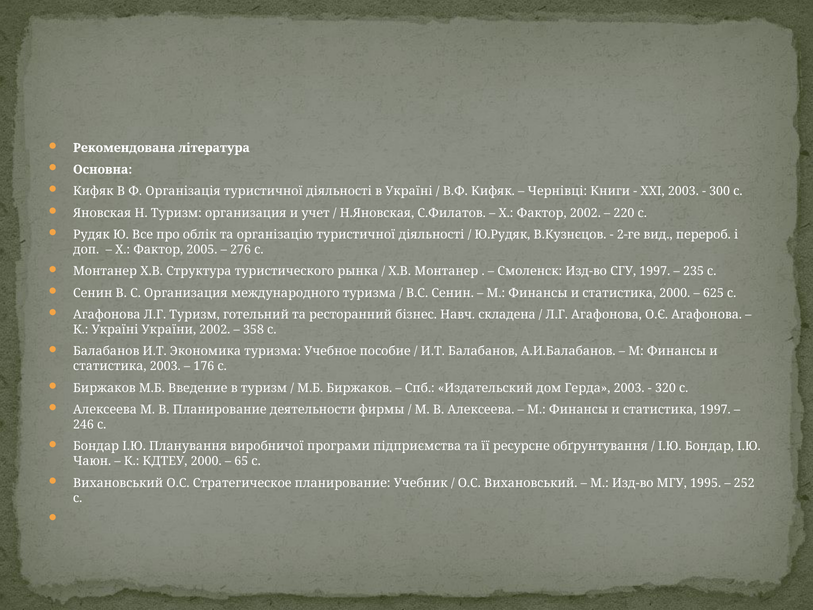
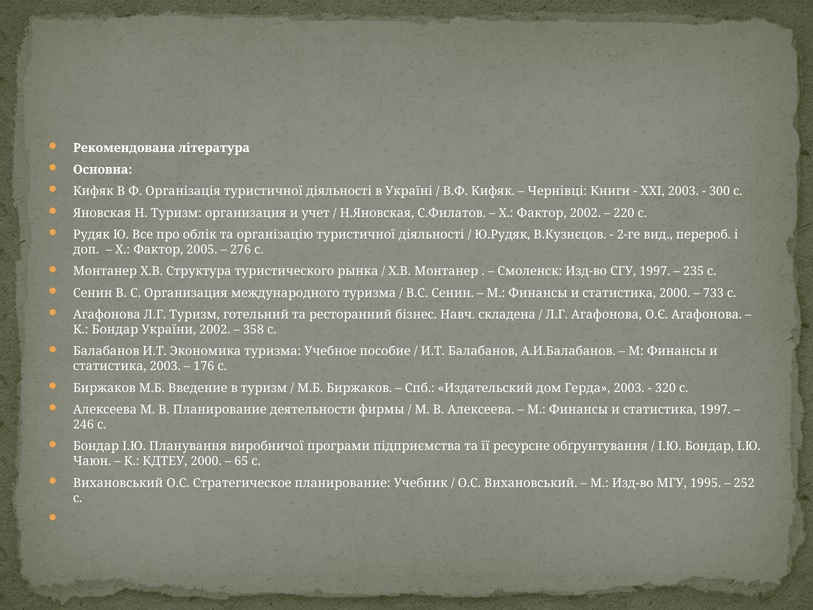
625: 625 -> 733 (713, 293)
К Україні: Україні -> Бондар (115, 330)
